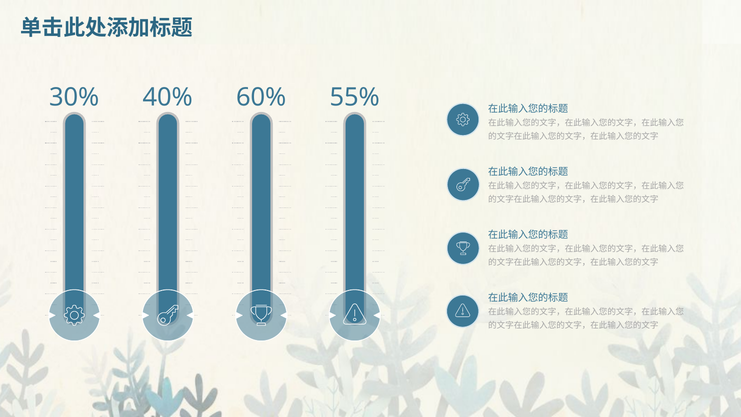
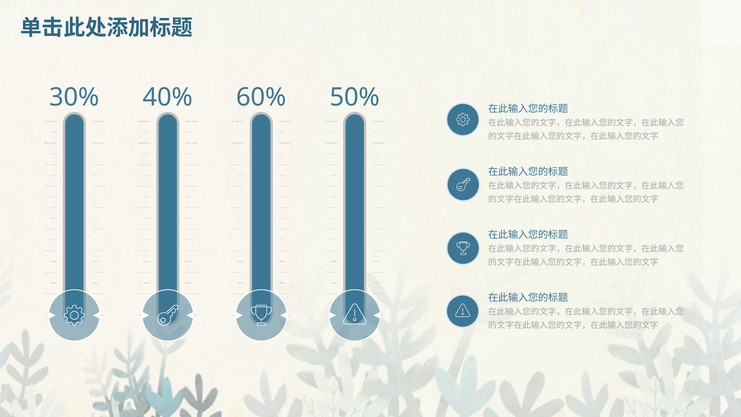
55%: 55% -> 50% (355, 97)
